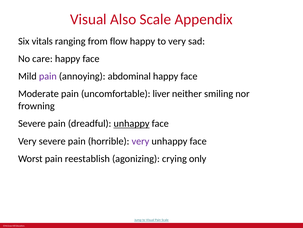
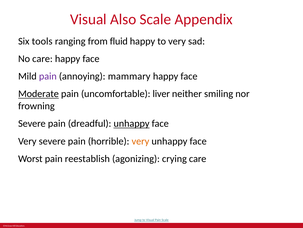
vitals: vitals -> tools (42, 41)
flow: flow -> fluid (119, 41)
abdominal: abdominal -> mammary (129, 76)
Moderate underline: none -> present (38, 94)
very colour: purple -> orange (140, 141)
crying only: only -> care (198, 158)
